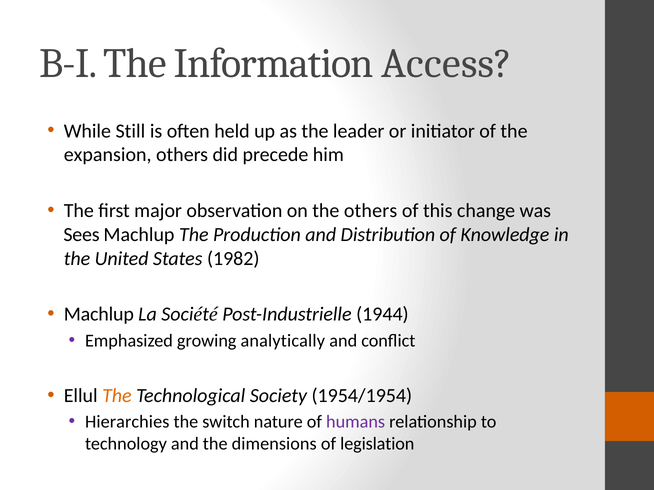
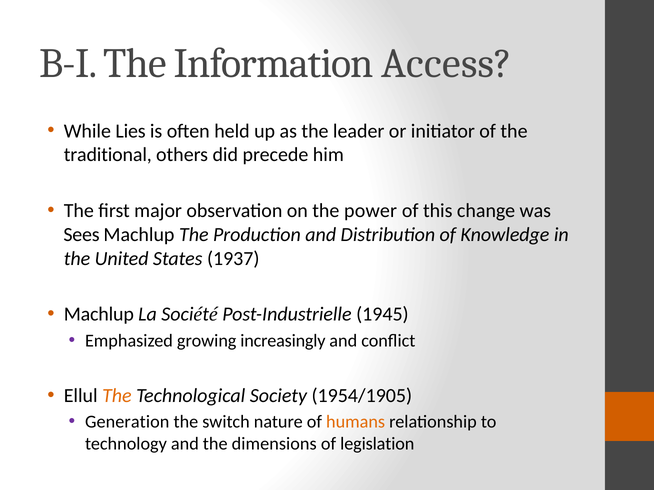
Still: Still -> Lies (131, 131)
expansion: expansion -> traditional (108, 155)
the others: others -> power (371, 211)
1982: 1982 -> 1937 (233, 259)
1944: 1944 -> 1945 (382, 315)
analytically: analytically -> increasingly (283, 341)
1954/1954: 1954/1954 -> 1954/1905 (362, 396)
Hierarchies: Hierarchies -> Generation (127, 422)
humans colour: purple -> orange (356, 422)
